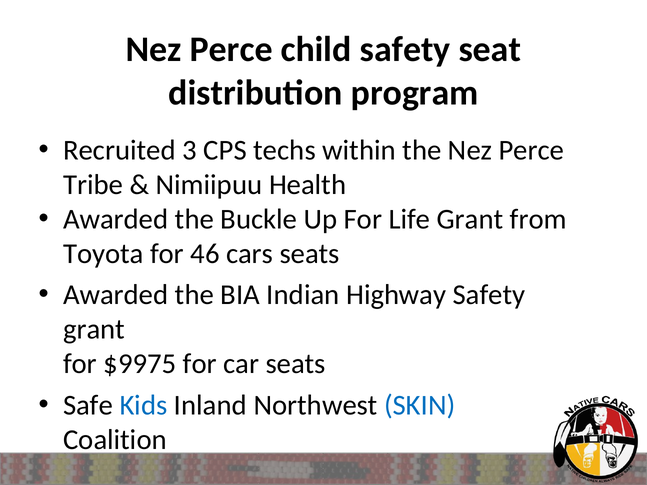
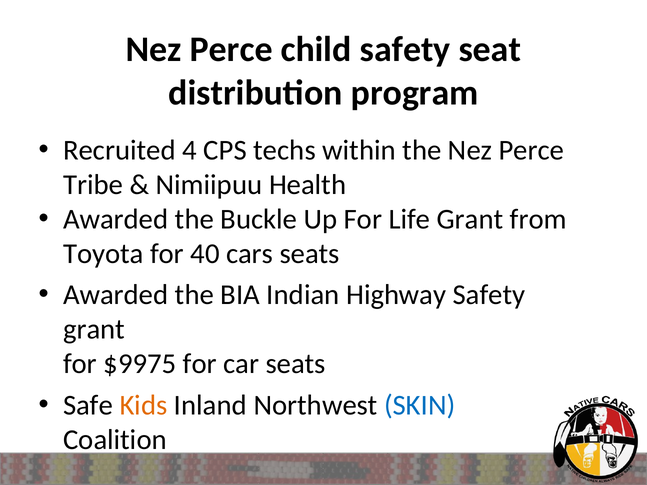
3: 3 -> 4 (190, 150)
46: 46 -> 40 (205, 254)
Kids colour: blue -> orange (143, 406)
